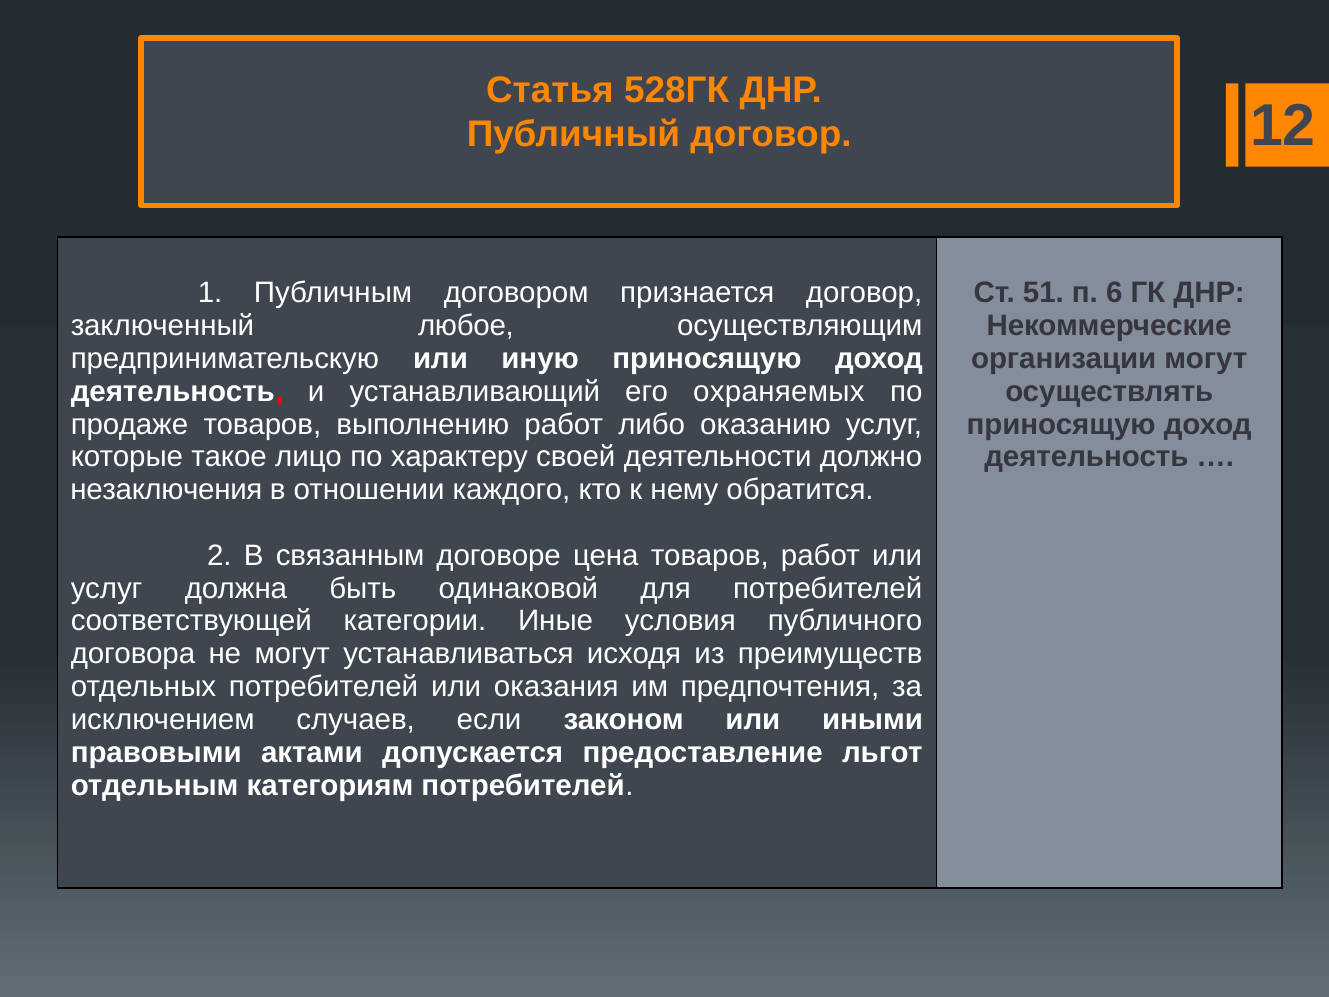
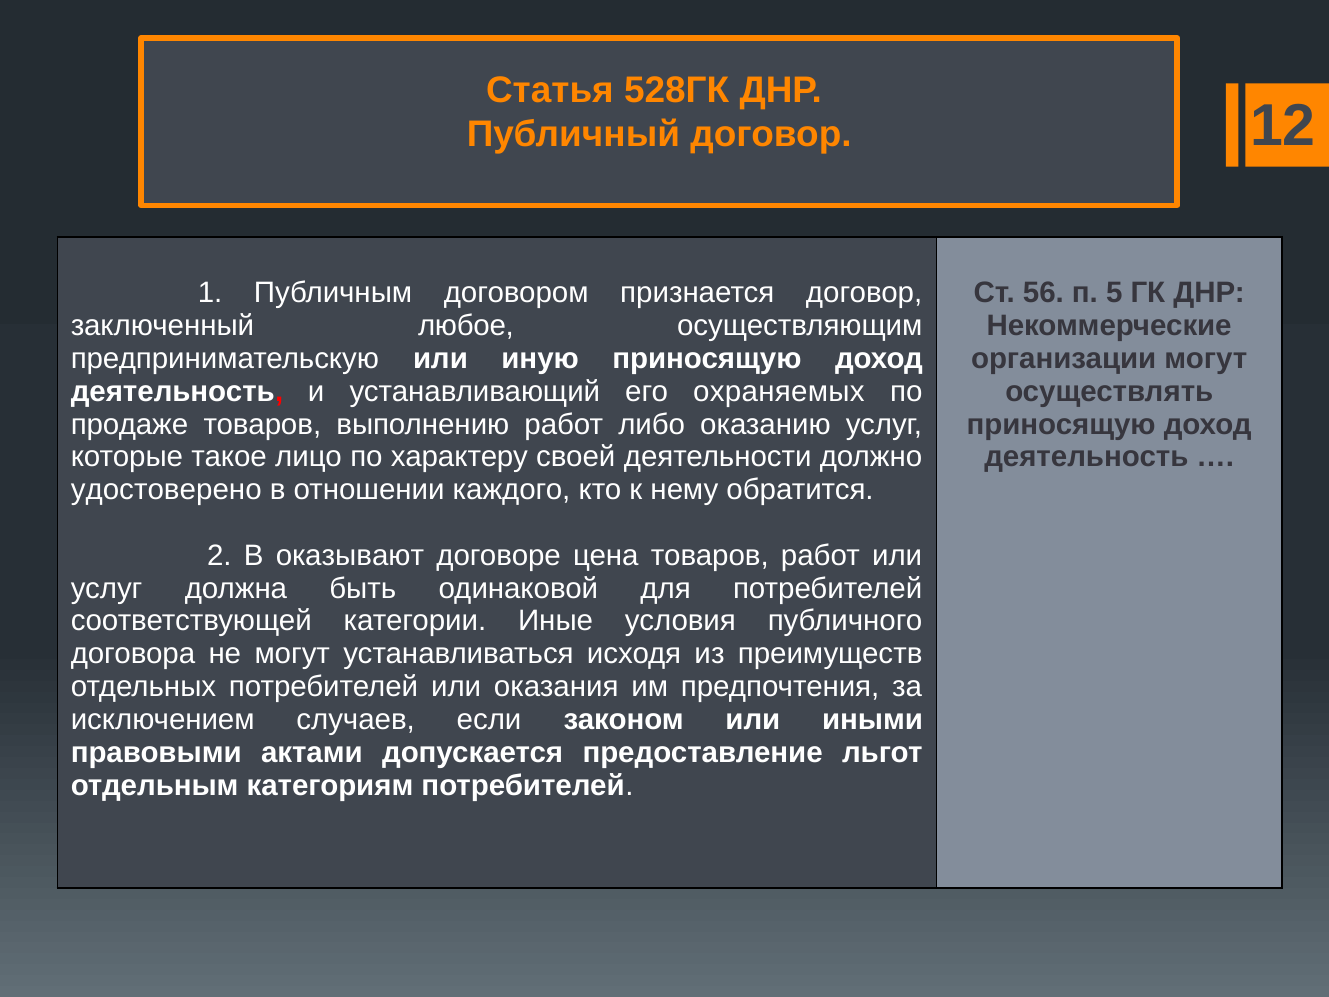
51: 51 -> 56 (1043, 293)
6: 6 -> 5 (1114, 293)
незаключения: незаключения -> удостоверено (166, 490)
связанным: связанным -> оказывают (350, 555)
